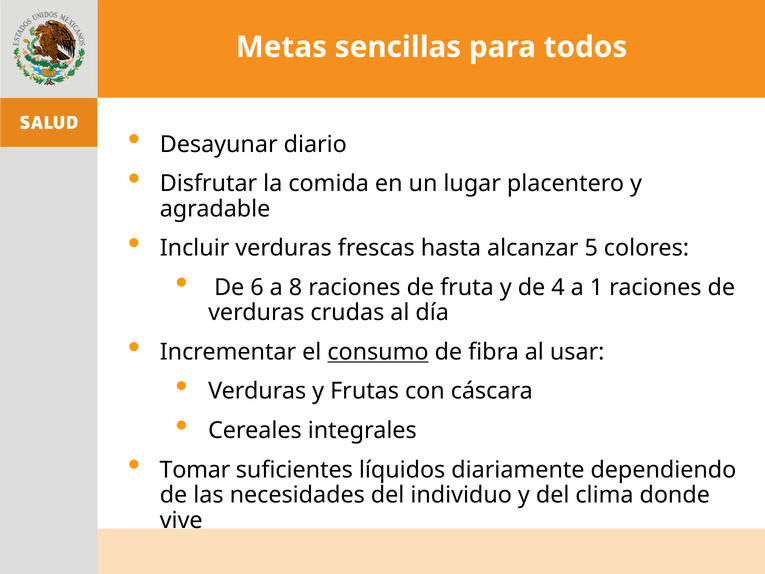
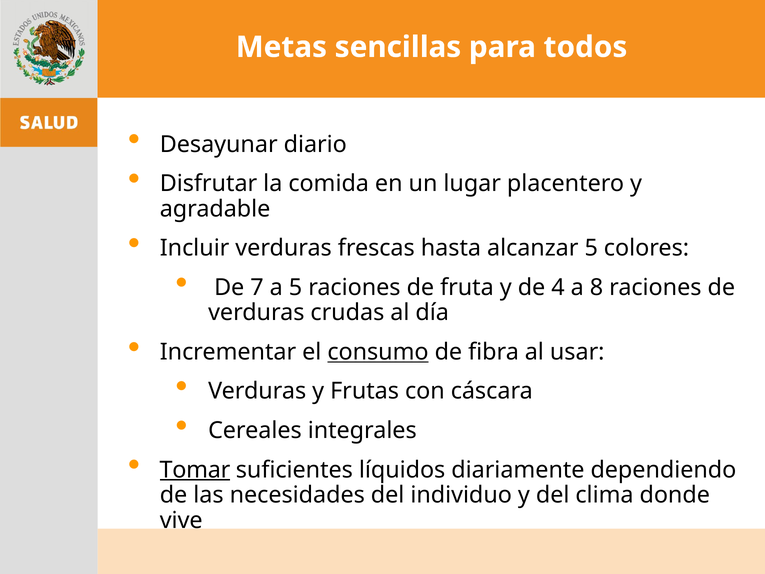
6: 6 -> 7 (257, 287)
a 8: 8 -> 5 (295, 287)
1: 1 -> 8 (597, 287)
Tomar underline: none -> present (195, 470)
